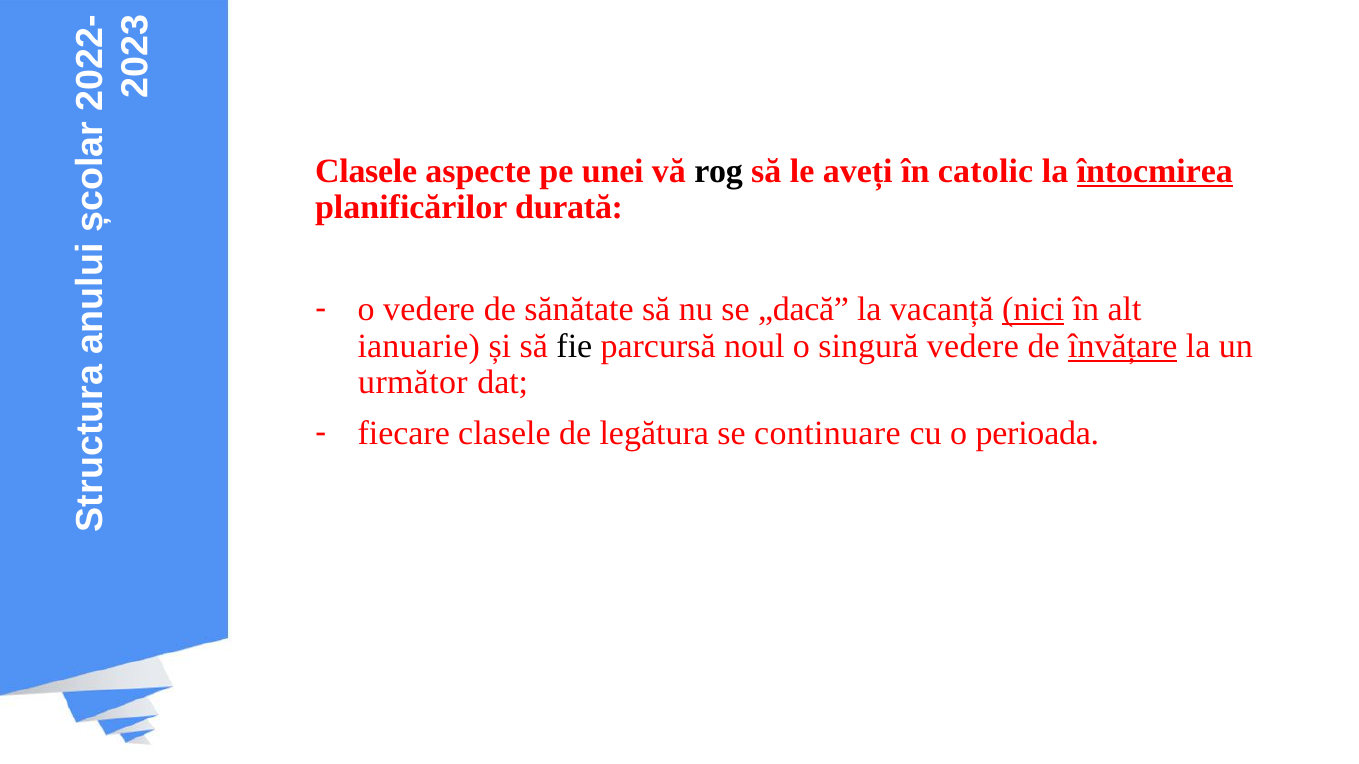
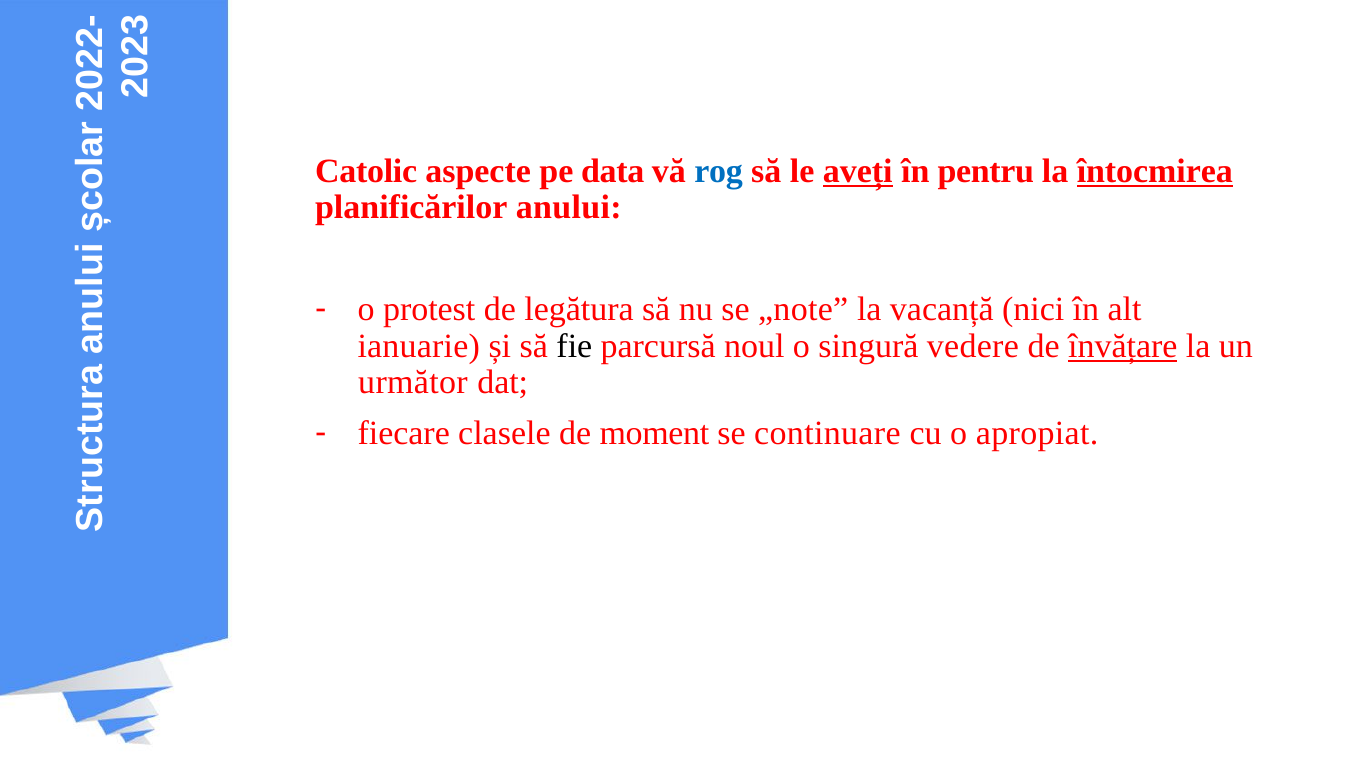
Clasele: Clasele -> Catolic (366, 171)
unei: unei -> data (613, 171)
rog colour: black -> blue (719, 171)
aveți underline: none -> present (858, 171)
catolic: catolic -> pentru (986, 171)
durată: durată -> anului (569, 208)
o vedere: vedere -> protest (429, 310)
sănătate: sănătate -> legătura (579, 310)
„dacă: „dacă -> „note (803, 310)
nici underline: present -> none (1033, 310)
legătura: legătura -> moment (654, 434)
perioada: perioada -> apropiat (1037, 434)
